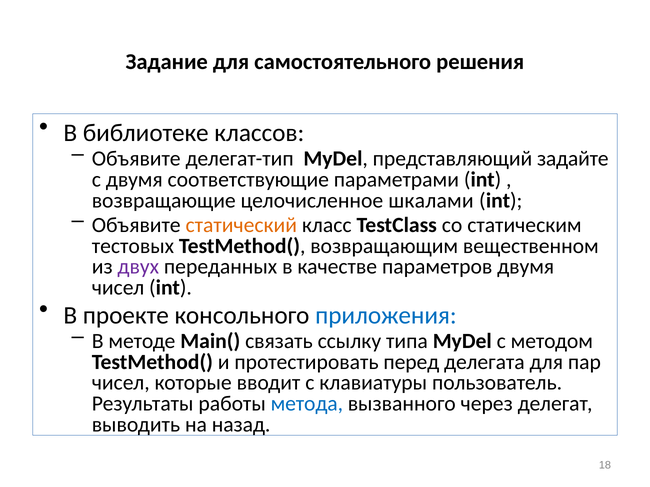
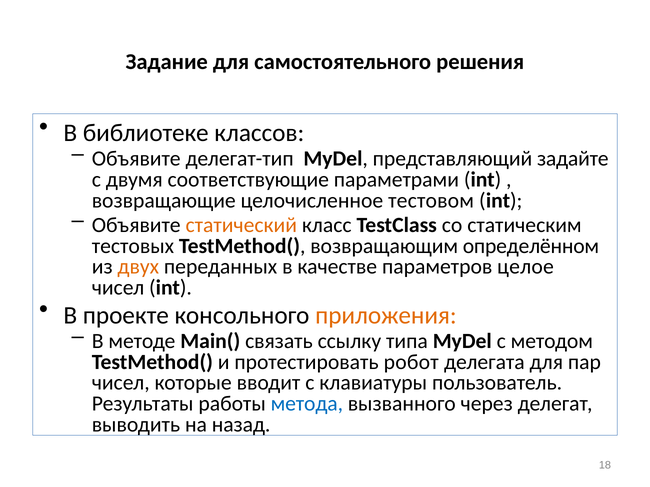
шкалами: шкалами -> тестовом (431, 201)
вещественном: вещественном -> определённом (531, 246)
двух colour: purple -> orange (138, 267)
параметров двумя: двумя -> целое (526, 267)
приложения colour: blue -> orange (386, 316)
перед: перед -> робот (411, 362)
